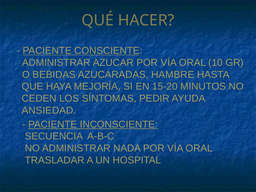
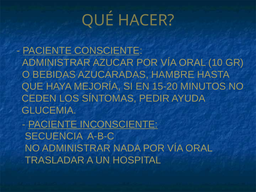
ANSIEDAD: ANSIEDAD -> GLUCEMIA (49, 110)
